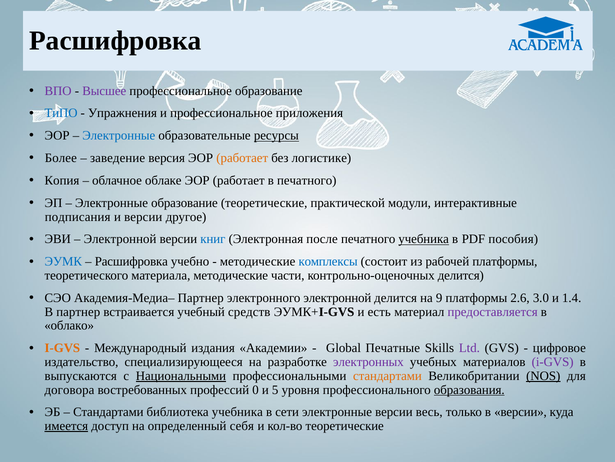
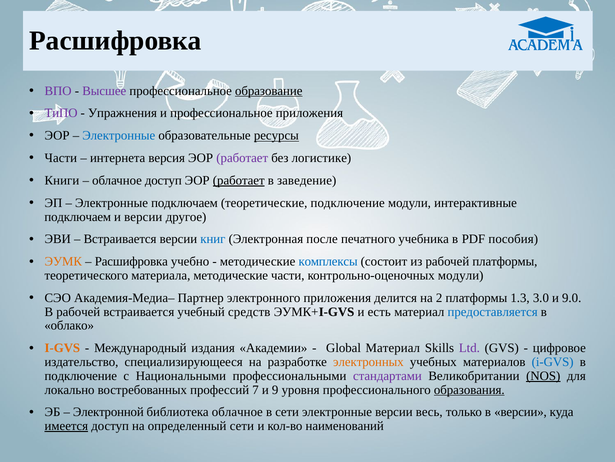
образование underline: none -> present (269, 91)
ТиПО colour: blue -> purple (61, 113)
Более: Более -> Части (61, 158)
заведение: заведение -> интернета (118, 158)
работает colour: orange -> purple (242, 158)
Копия: Копия -> Книги (62, 180)
облачное облаке: облаке -> доступ (163, 180)
работает underline: none -> present (239, 180)
в печатного: печатного -> заведение (307, 180)
Электронные образование: образование -> подключаем (185, 203)
теоретические практической: практической -> подключение (348, 203)
подписания: подписания -> подключаем (78, 216)
Электронной: Электронной -> Встраивается (120, 239)
учебника underline: present -> none (424, 239)
ЭУМК colour: blue -> orange (63, 261)
контрольно-оценочных делится: делится -> модули (461, 275)
электронного электронной: электронной -> приложения (337, 298)
9: 9 -> 2 (439, 298)
2.6: 2.6 -> 1.3 (520, 298)
1.4: 1.4 -> 9.0 (572, 298)
В партнер: партнер -> рабочей (78, 311)
предоставляется colour: purple -> blue (493, 311)
Global Печатные: Печатные -> Материал (393, 348)
электронных colour: purple -> orange (368, 361)
i-GVS colour: purple -> blue (553, 361)
выпускаются: выпускаются -> подключение (81, 375)
Национальными underline: present -> none (181, 375)
стандартами colour: orange -> purple (387, 375)
договора: договора -> локально (70, 389)
0: 0 -> 7 (256, 389)
5: 5 -> 9 (275, 389)
Стандартами: Стандартами -> Электронной (108, 412)
библиотека учебника: учебника -> облачное (237, 412)
определенный себя: себя -> сети (242, 425)
кол-во теоретические: теоретические -> наименований (345, 425)
